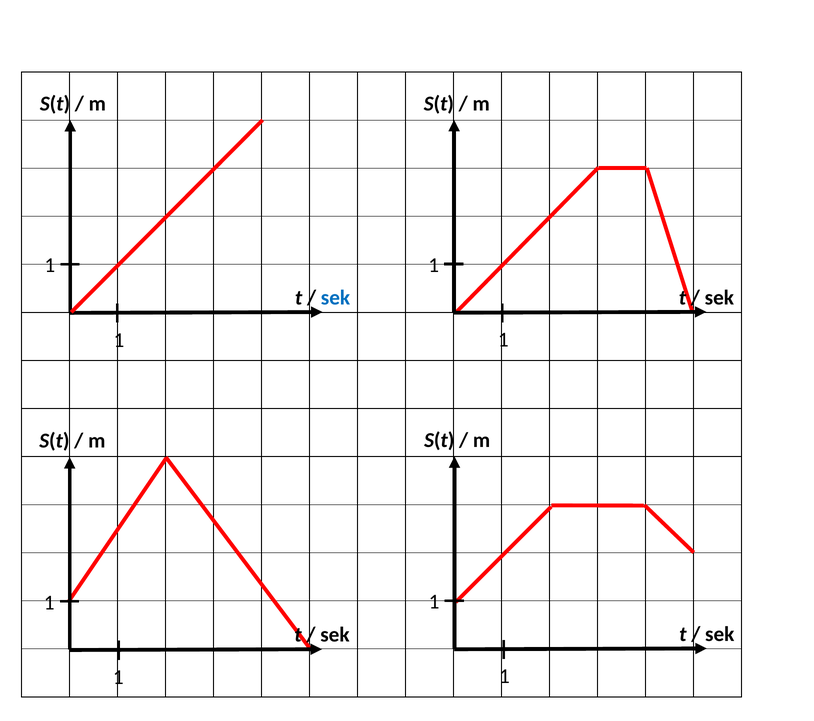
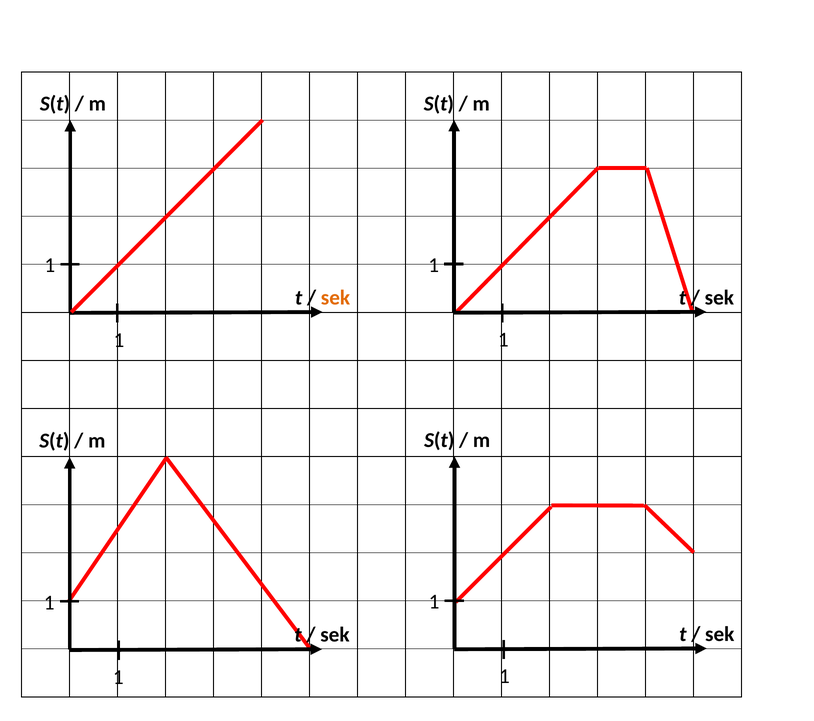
sek colour: blue -> orange (336, 298)
